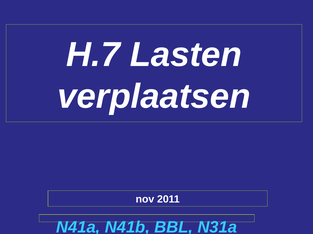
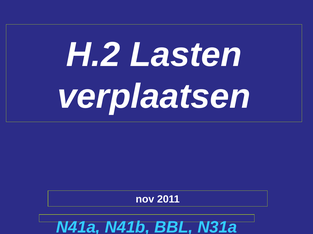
H.7: H.7 -> H.2 (93, 55)
